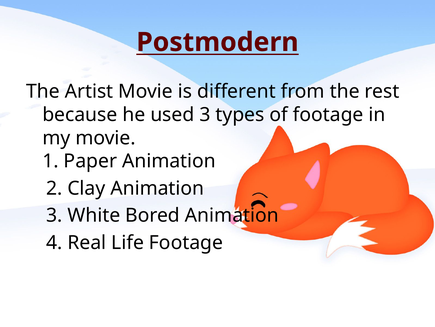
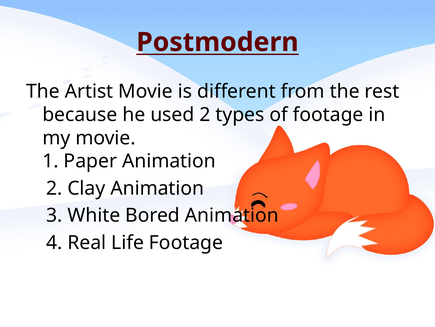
used 3: 3 -> 2 (205, 114)
